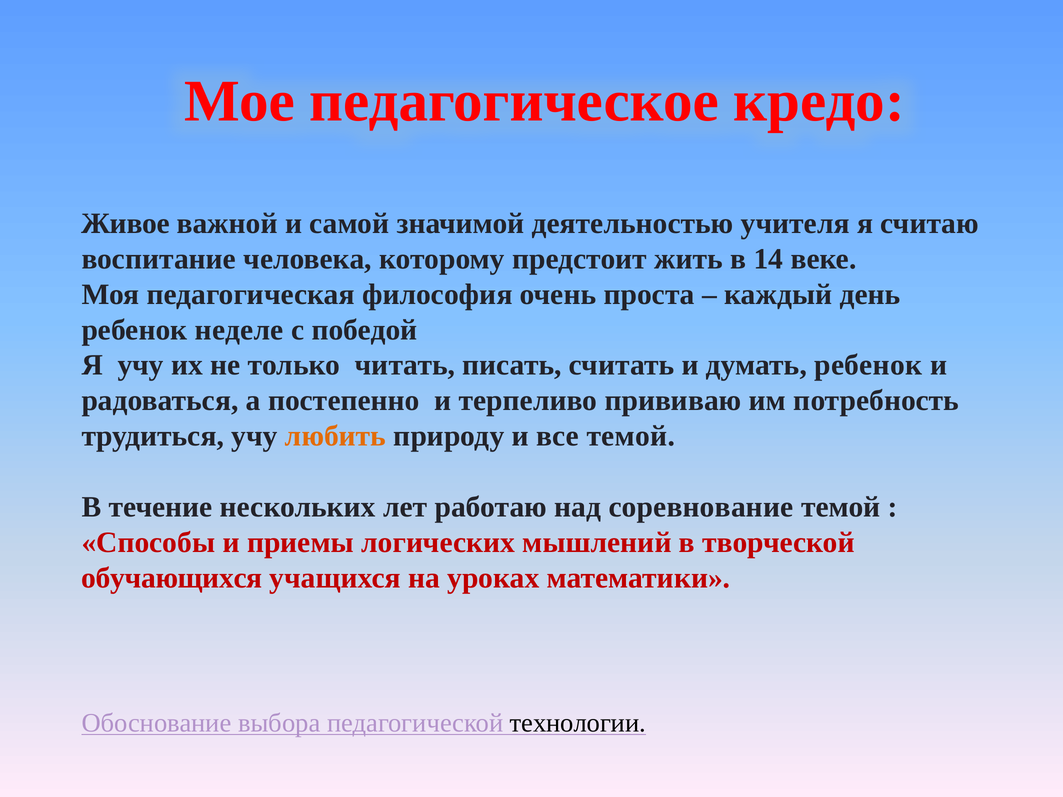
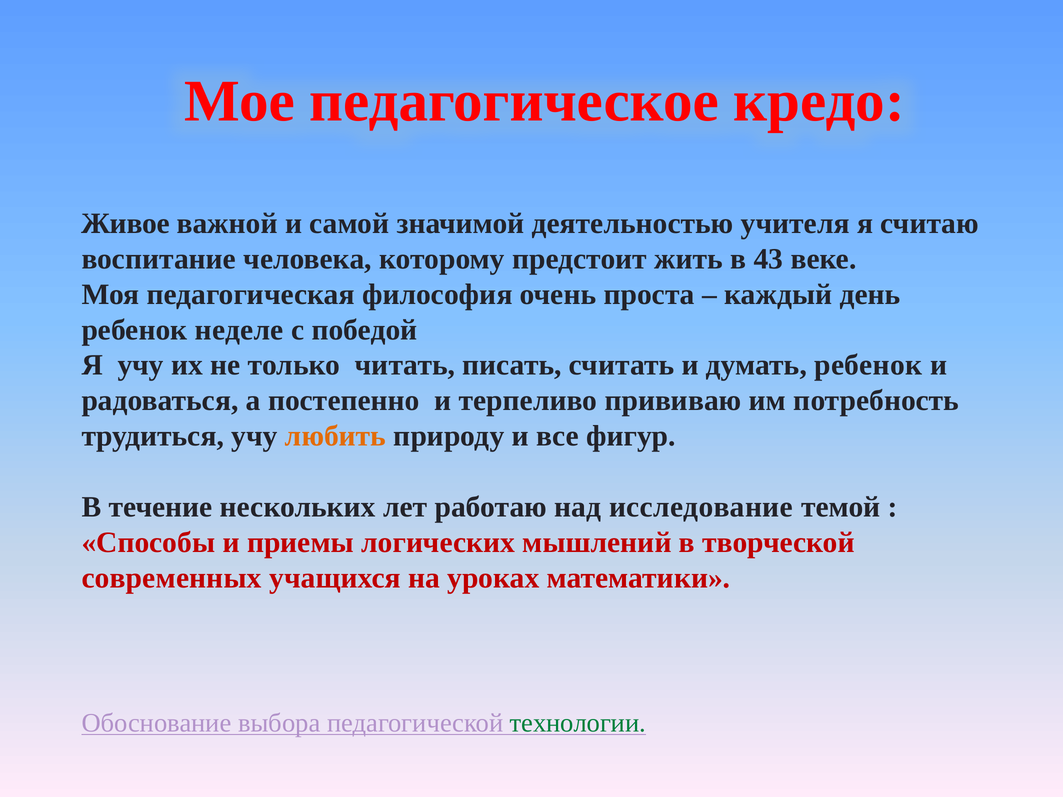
14: 14 -> 43 (768, 259)
все темой: темой -> фигур (631, 436)
соревнование: соревнование -> исследование (701, 507)
обучающихся: обучающихся -> современных (172, 578)
технологии colour: black -> green (578, 723)
